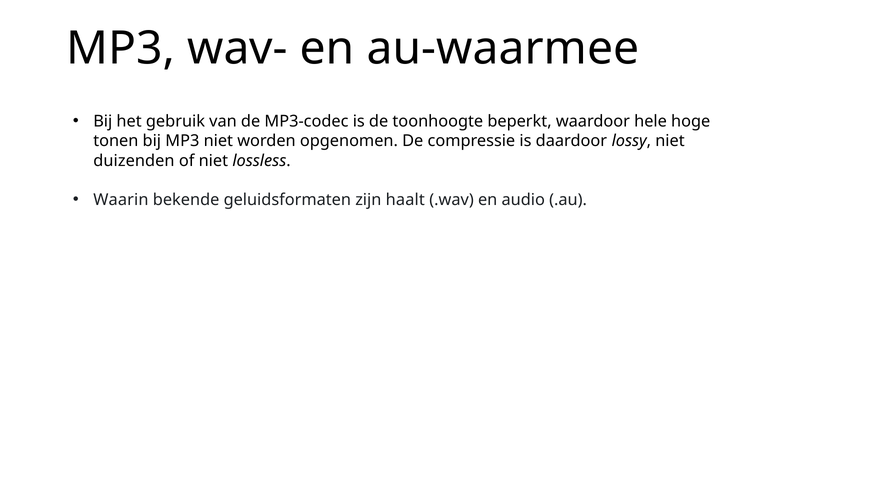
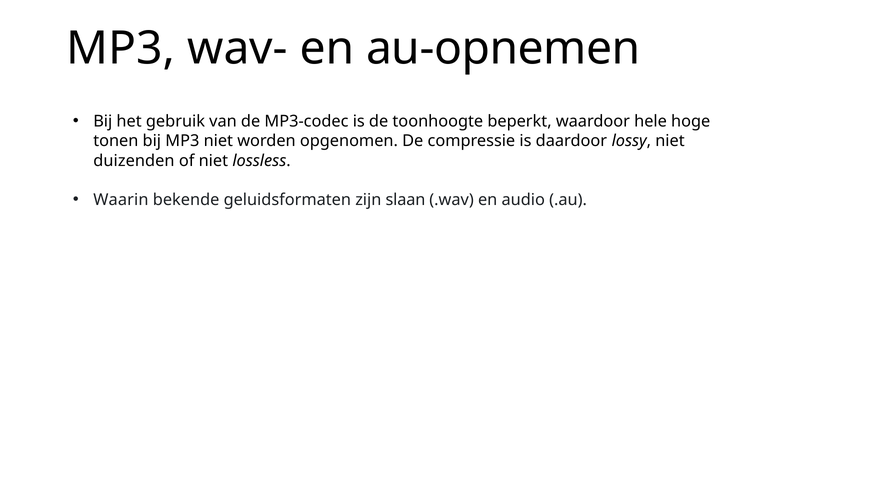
au-waarmee: au-waarmee -> au-opnemen (503, 49)
haalt: haalt -> slaan (405, 200)
